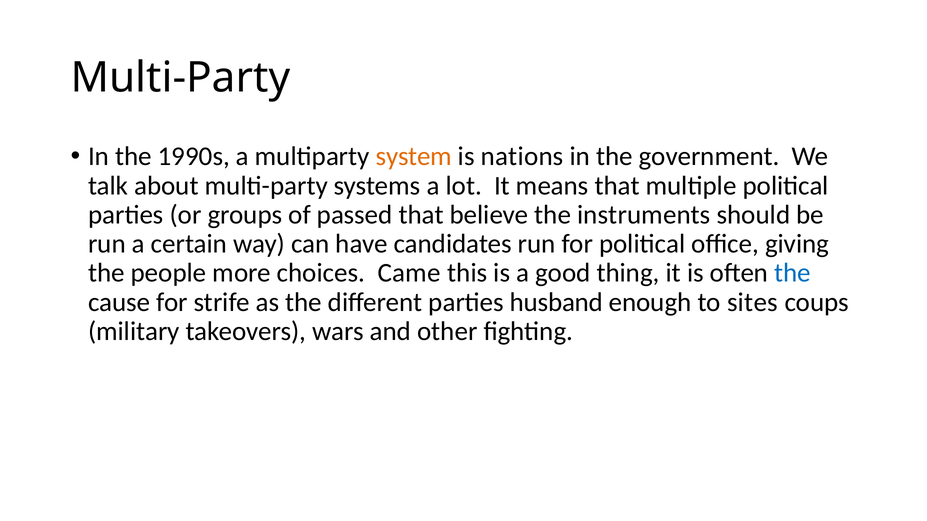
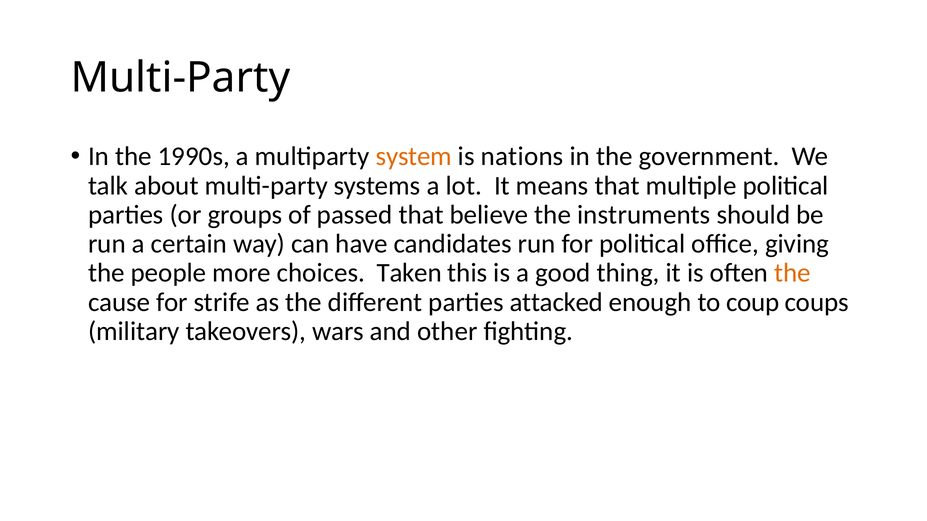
Came: Came -> Taken (409, 273)
the colour: blue -> orange (793, 273)
husband: husband -> attacked (556, 302)
sites: sites -> coup (753, 302)
